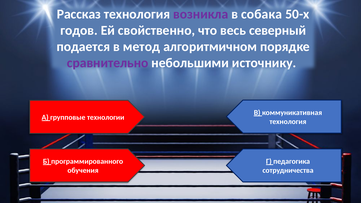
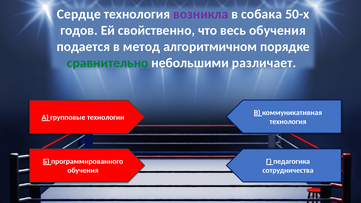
Рассказ: Рассказ -> Сердце (79, 14)
весь северный: северный -> обучения (277, 30)
сравнительно colour: purple -> green (108, 63)
источнику: источнику -> различает (264, 63)
